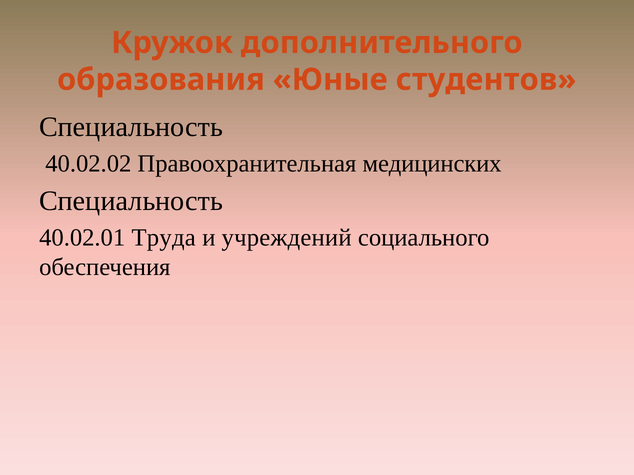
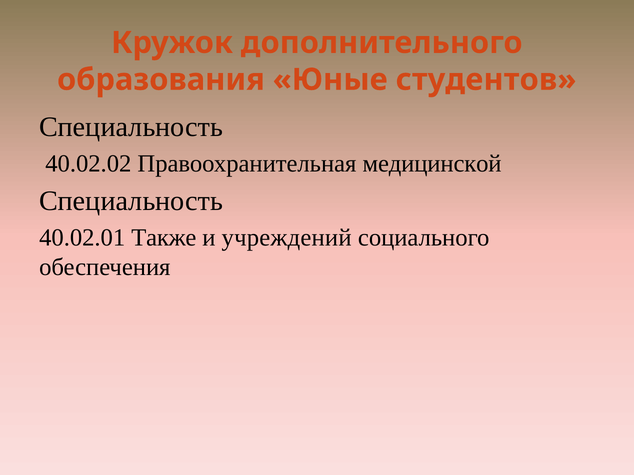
медицинских: медицинских -> медицинской (432, 164)
Труда: Труда -> Также (164, 238)
